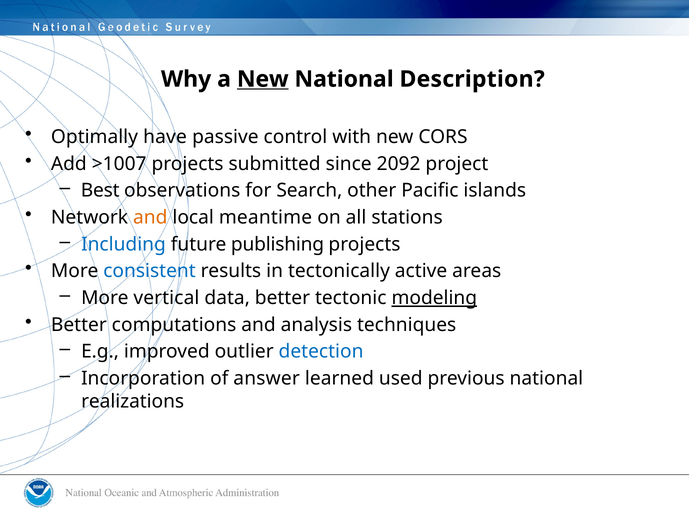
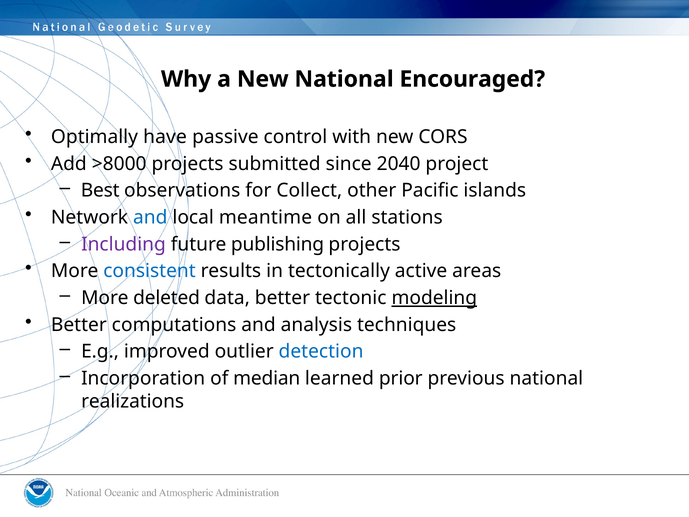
New underline: present -> none (263, 79)
Description: Description -> Encouraged (472, 79)
>1007: >1007 -> >8000 (119, 164)
2092: 2092 -> 2040 (399, 164)
Search: Search -> Collect (309, 191)
and colour: orange -> blue (150, 217)
Including colour: blue -> purple (123, 244)
vertical: vertical -> deleted (167, 298)
answer: answer -> median (267, 378)
used: used -> prior (401, 378)
